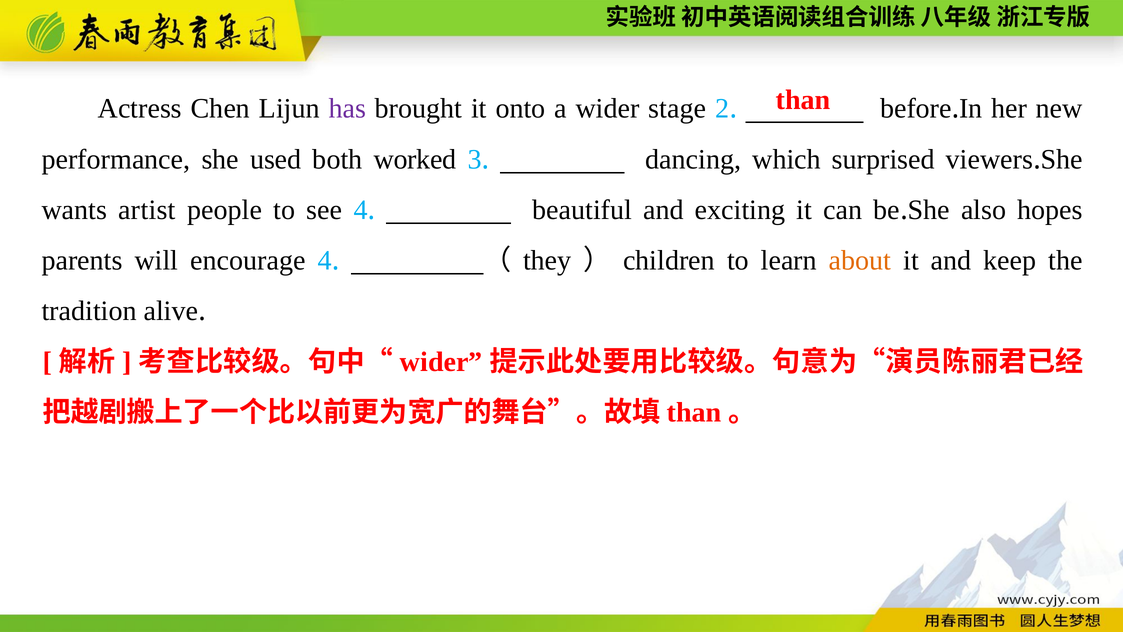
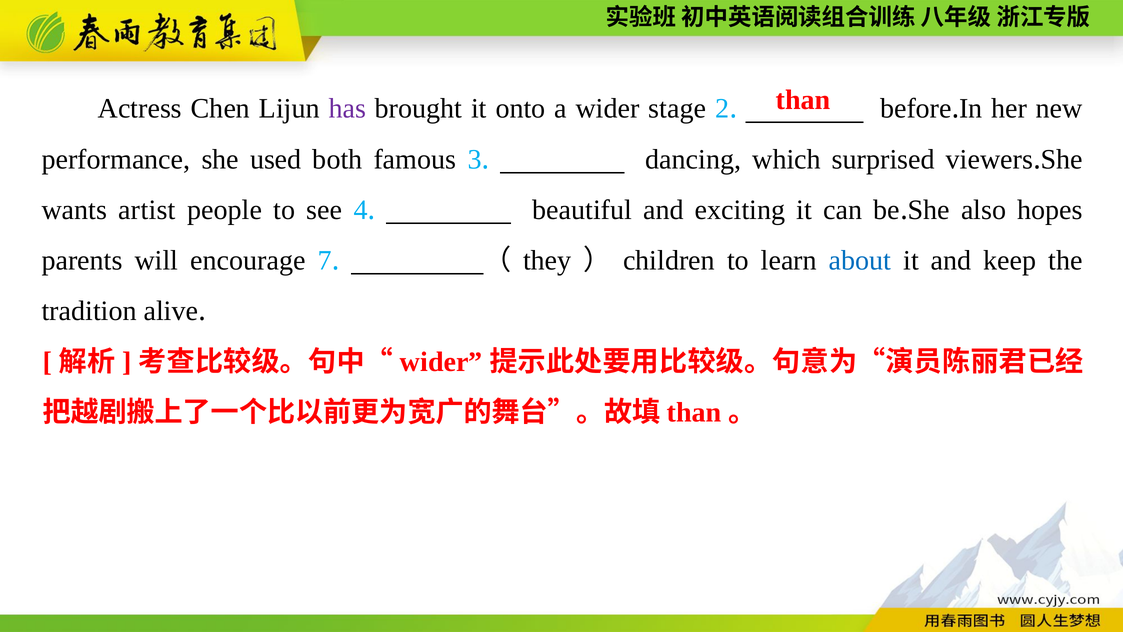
worked: worked -> famous (415, 159)
encourage 4: 4 -> 7 (325, 260)
about colour: orange -> blue (860, 260)
